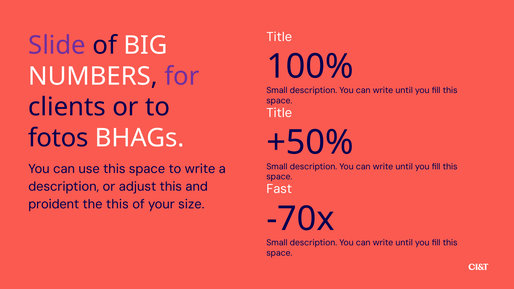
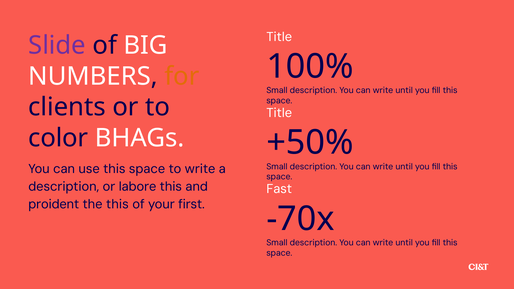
for colour: purple -> orange (182, 76)
fotos: fotos -> color (58, 138)
adjust: adjust -> labore (138, 187)
size: size -> first (191, 204)
